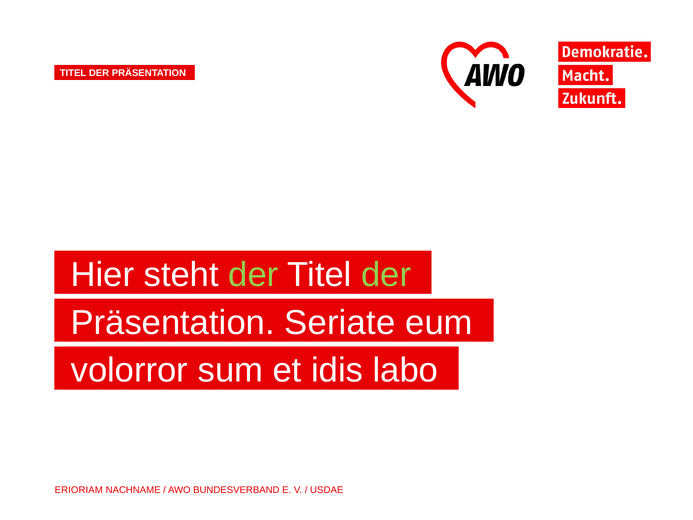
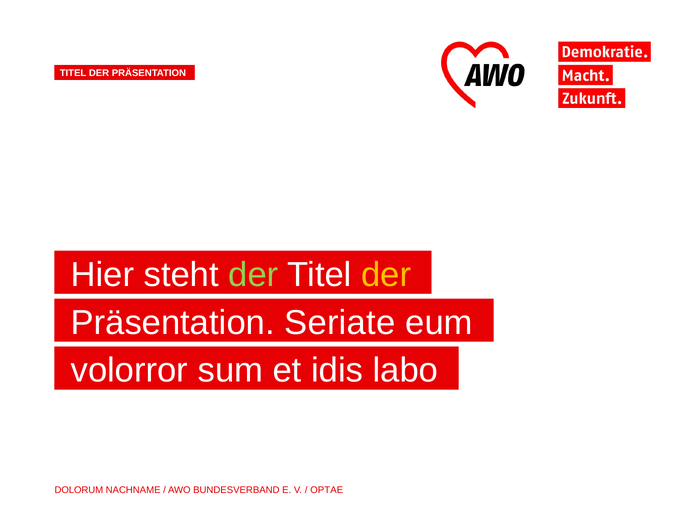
der colour: light green -> yellow (386, 275)
ERIORIAM: ERIORIAM -> DOLORUM (79, 490)
USDAE: USDAE -> OPTAE (327, 490)
